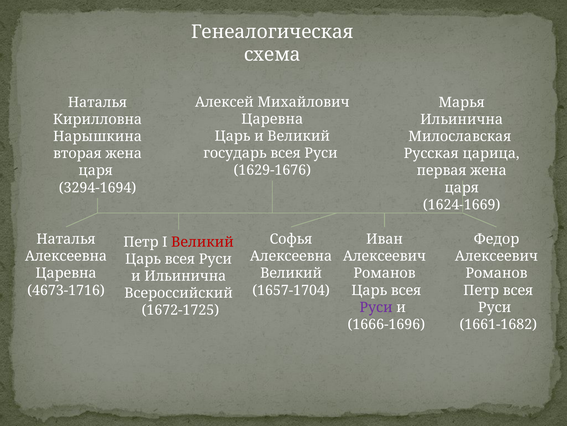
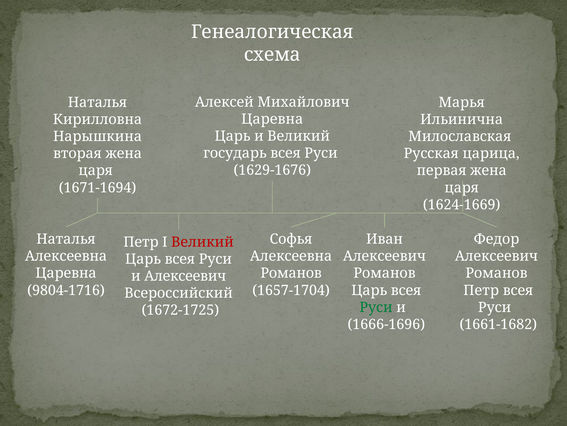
3294-1694: 3294-1694 -> 1671-1694 (98, 187)
Великий: Великий -> Романов (291, 273)
и Ильинична: Ильинична -> Алексеевич (185, 276)
4673-1716: 4673-1716 -> 9804-1716 (66, 290)
Руси colour: purple -> green (376, 307)
